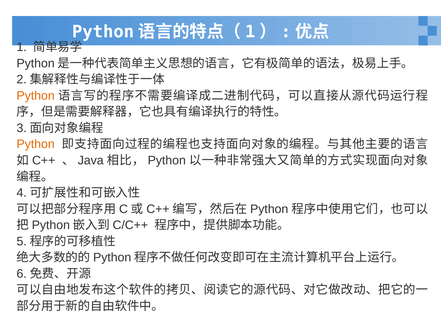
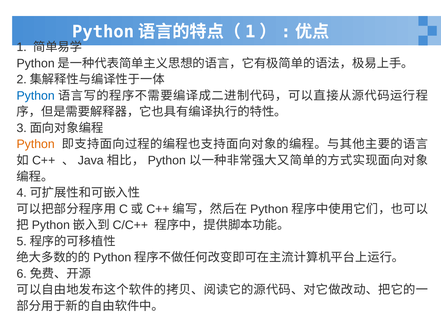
Python colour: orange -> blue (36, 96)
